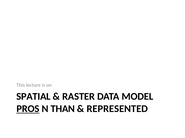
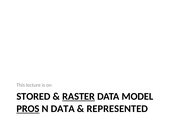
SPATIAL: SPATIAL -> STORED (33, 97)
RASTER underline: none -> present (79, 97)
N THAN: THAN -> DATA (63, 109)
